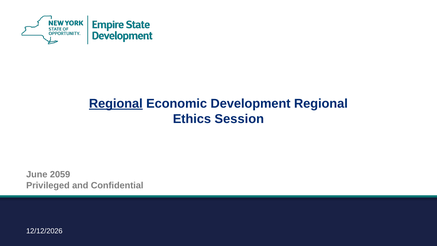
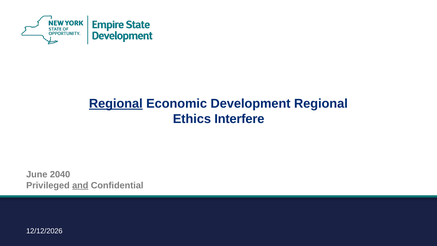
Session: Session -> Interfere (239, 119)
2059: 2059 -> 2040 (60, 174)
and underline: none -> present (80, 185)
